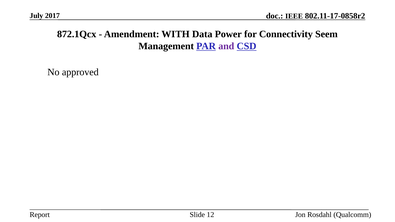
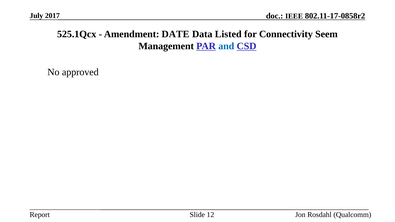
872.1Qcx: 872.1Qcx -> 525.1Qcx (77, 34)
WITH: WITH -> DATE (175, 34)
Power: Power -> Listed (228, 34)
and colour: purple -> blue (226, 46)
